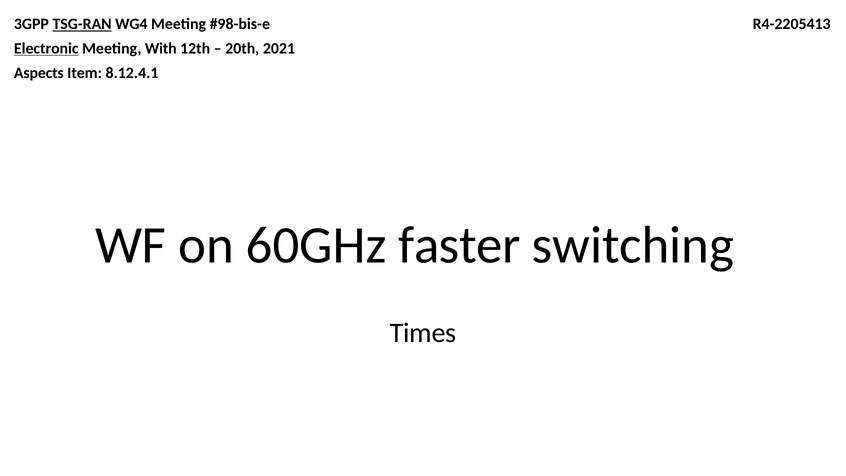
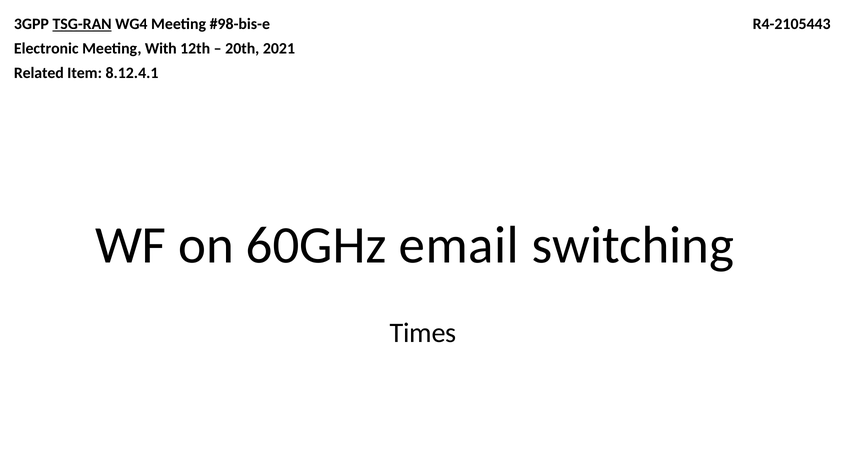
R4-2205413: R4-2205413 -> R4-2105443 (792, 24)
Electronic underline: present -> none (46, 48)
Aspects: Aspects -> Related (39, 73)
faster: faster -> email (459, 245)
